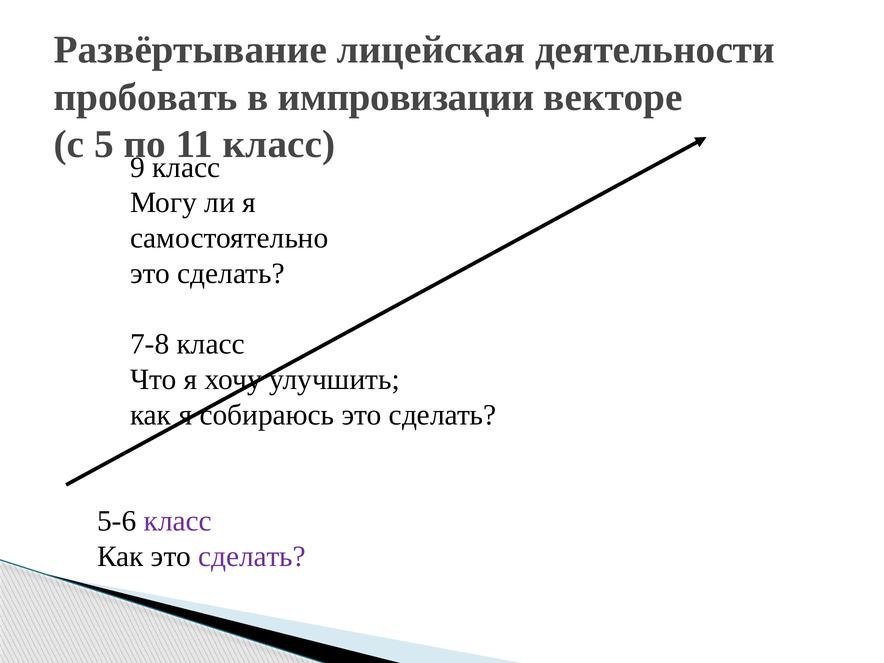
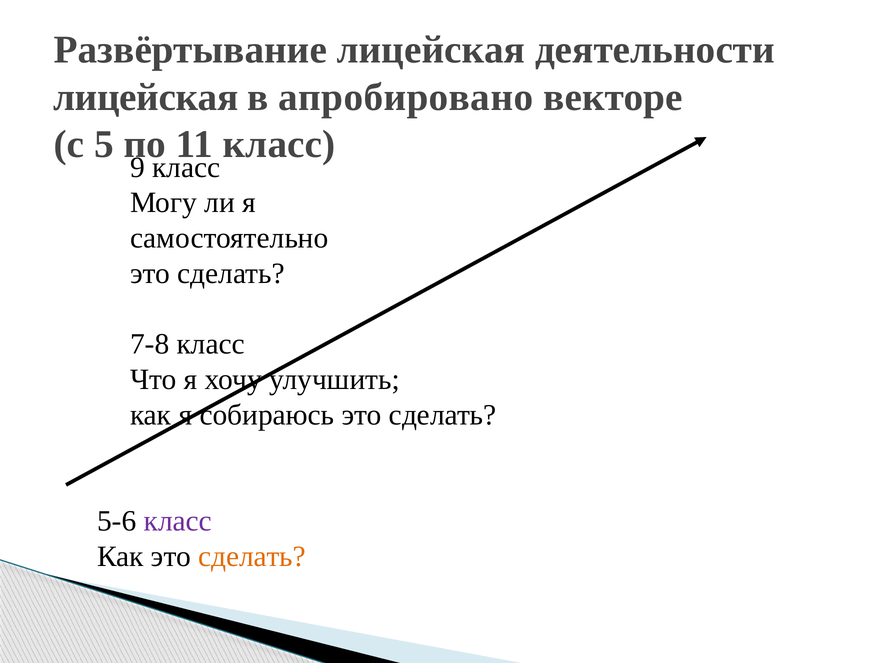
пробовать: пробовать -> лицейская (146, 97)
импровизации: импровизации -> апробировано (406, 97)
сделать colour: purple -> orange (252, 556)
